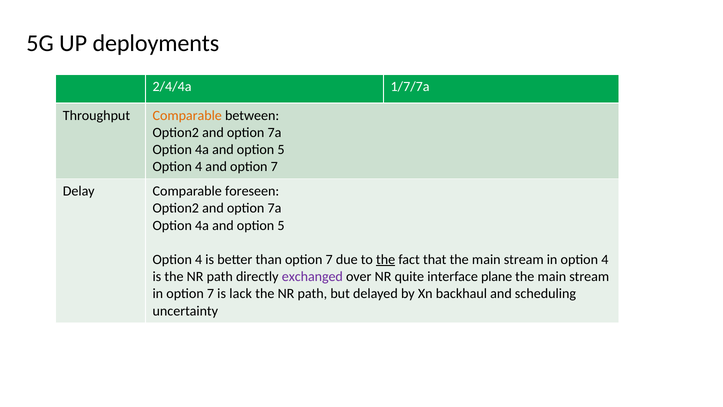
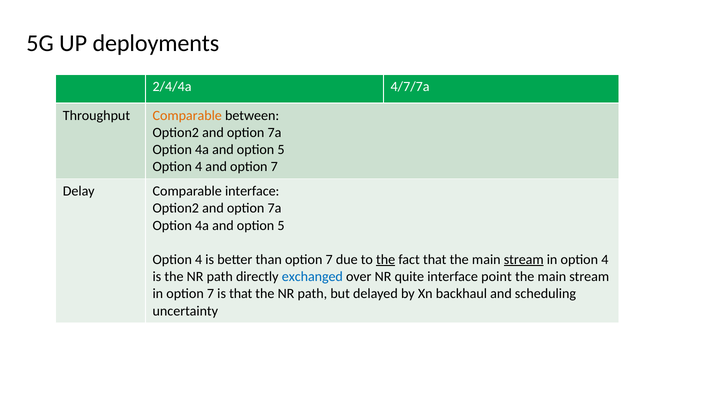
1/7/7a: 1/7/7a -> 4/7/7a (410, 87)
Comparable foreseen: foreseen -> interface (252, 191)
stream underline: none -> present (524, 259)
exchanged colour: purple -> blue (312, 277)
plane: plane -> point (496, 277)
is lack: lack -> that (241, 294)
